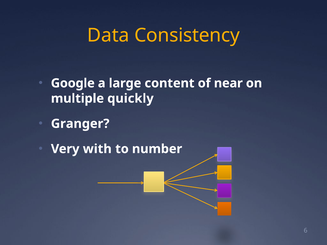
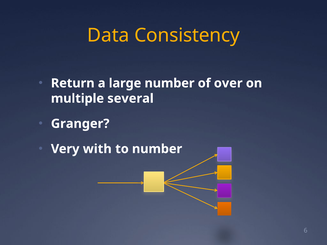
Google: Google -> Return (73, 83)
large content: content -> number (170, 83)
near: near -> over (228, 83)
quickly: quickly -> several (131, 99)
